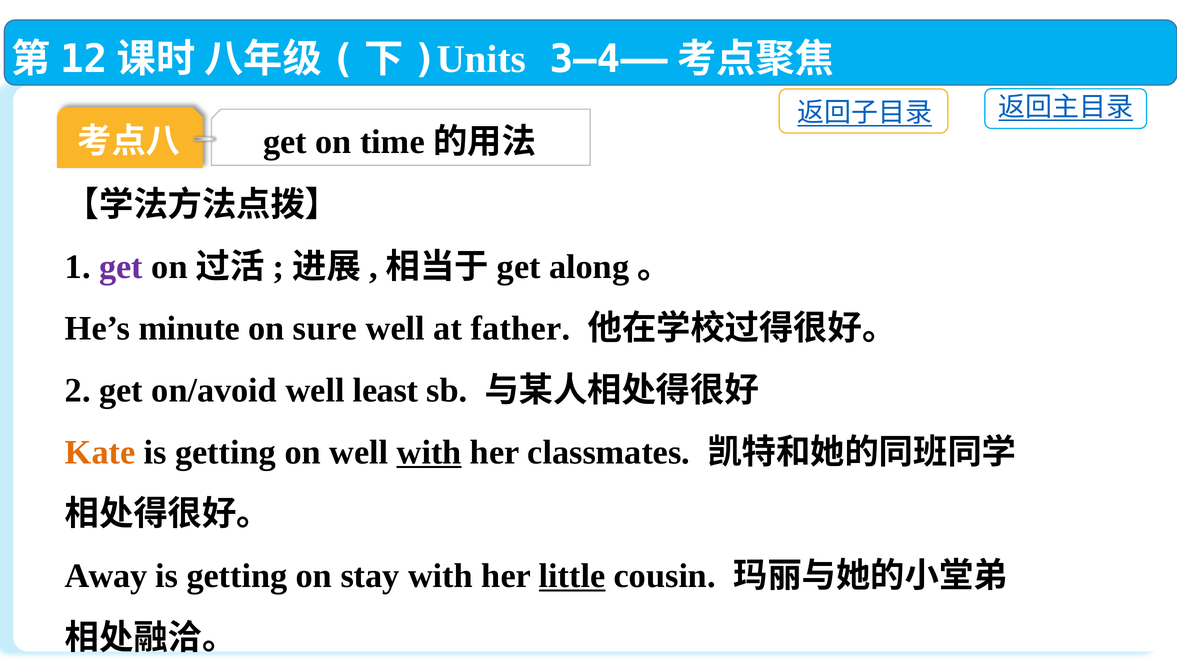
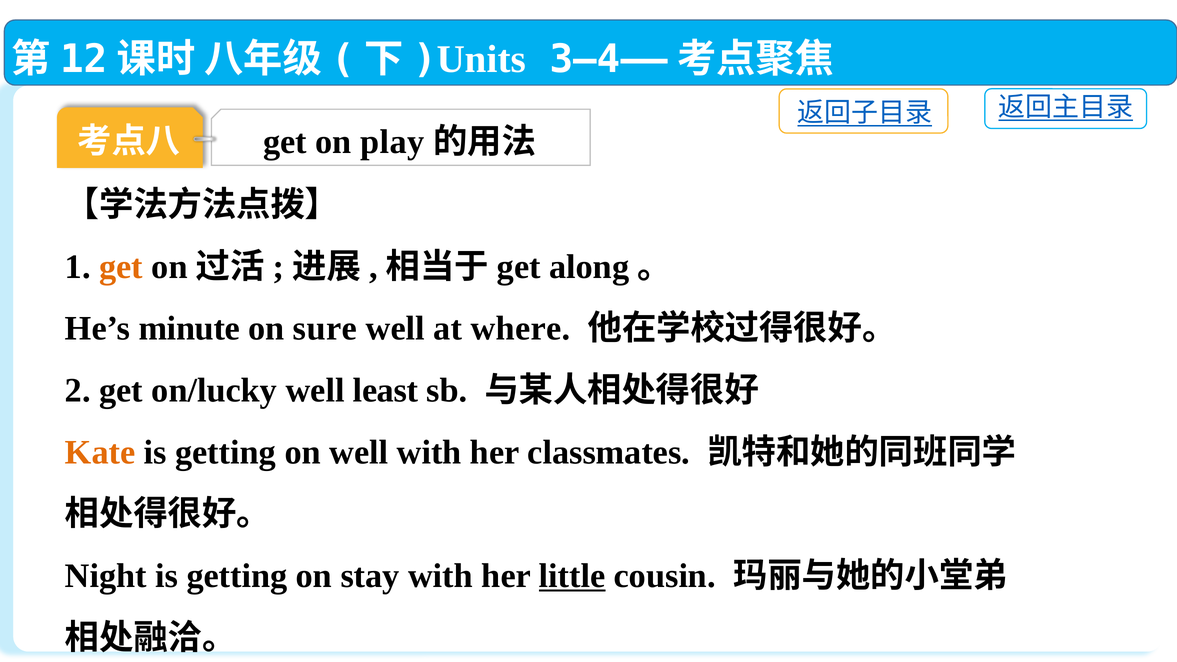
time: time -> play (392, 142)
get colour: purple -> orange (121, 267)
father: father -> where (520, 329)
on/avoid: on/avoid -> on/lucky (214, 390)
with underline: present -> none (429, 452)
Away: Away -> Night (106, 576)
